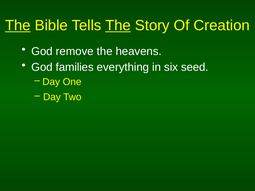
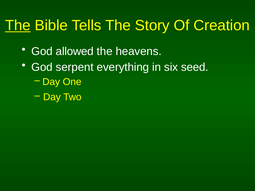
The underline: present -> none (118, 25)
remove: remove -> allowed (75, 51)
families: families -> serpent (75, 67)
